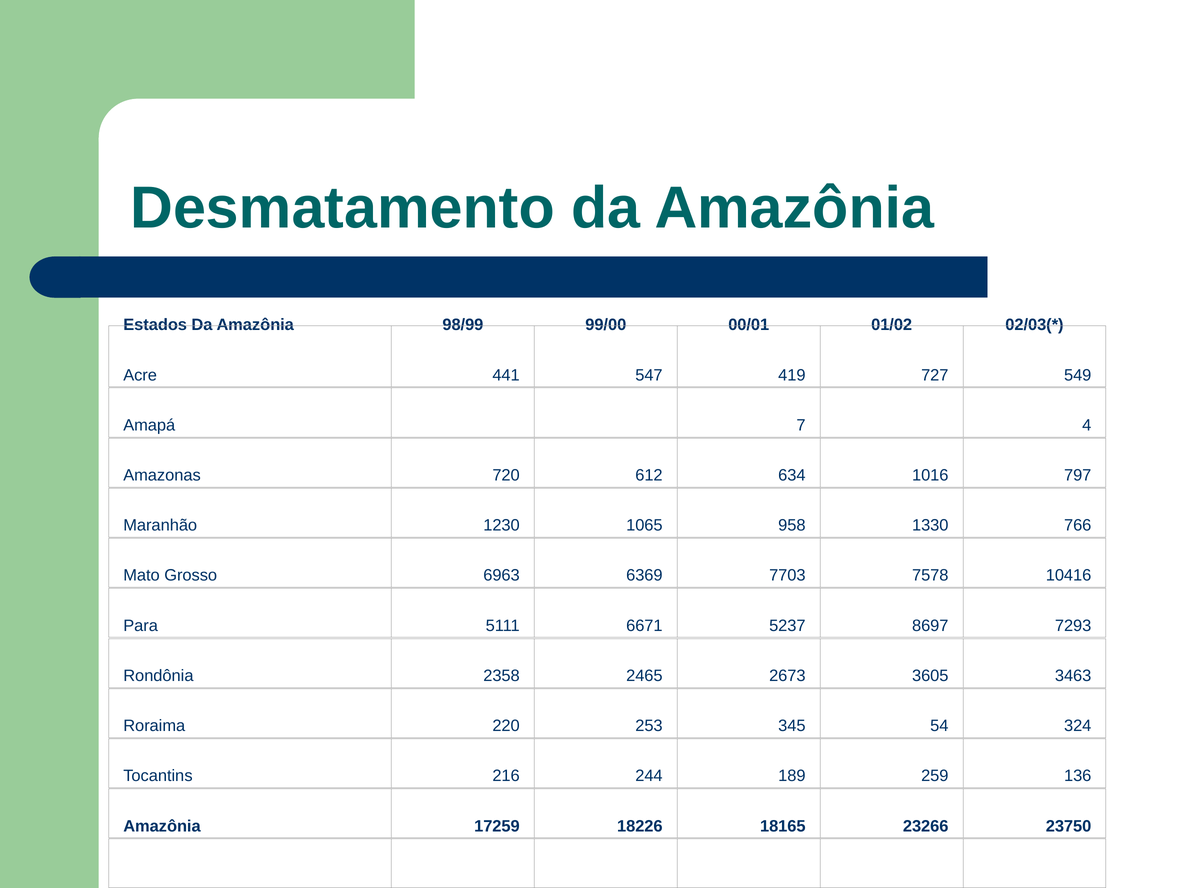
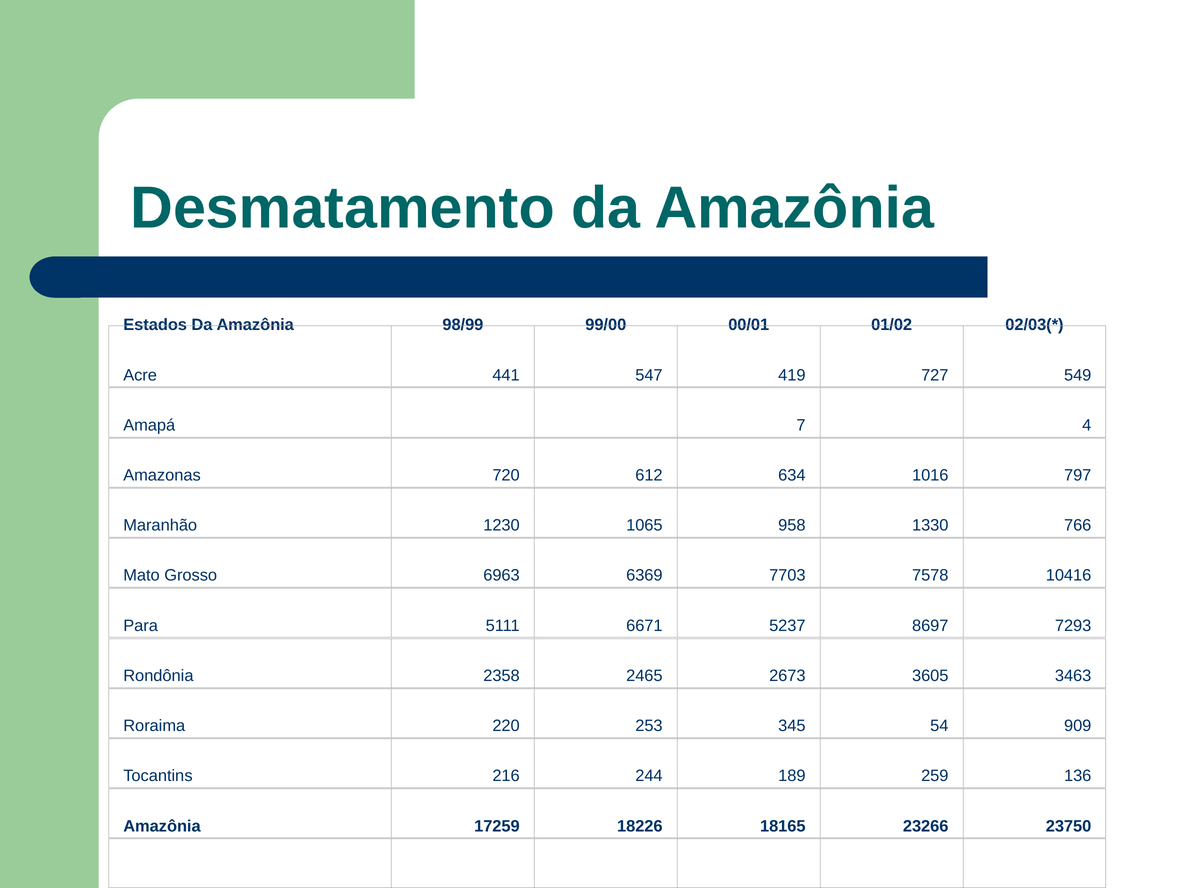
324: 324 -> 909 (1078, 726)
